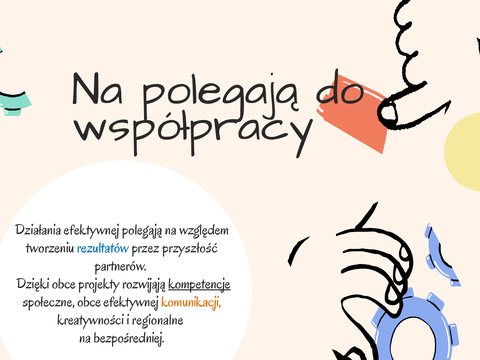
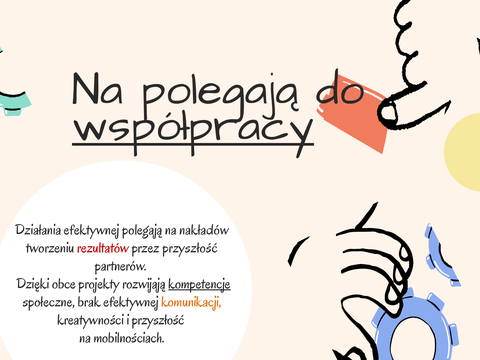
współpracy underline: none -> present (193, 125)
względem: względem -> nakładów (204, 229)
rezultatów colour: blue -> red (103, 247)
społeczne obce: obce -> brak (89, 301)
i regionalne: regionalne -> przyszłość (158, 319)
bezpośredniej: bezpośredniej -> mobilnościach (129, 337)
